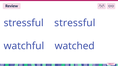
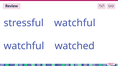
stressful stressful: stressful -> watchful (75, 23)
